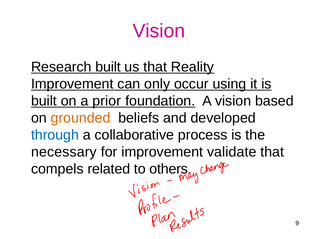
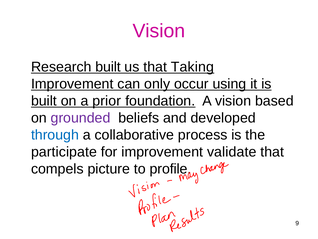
Reality: Reality -> Taking (192, 67)
grounded colour: orange -> purple (81, 118)
necessary: necessary -> participate (64, 152)
related: related -> picture (109, 168)
others: others -> profile (171, 168)
